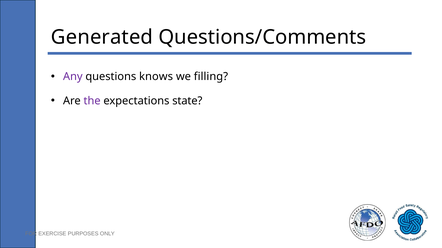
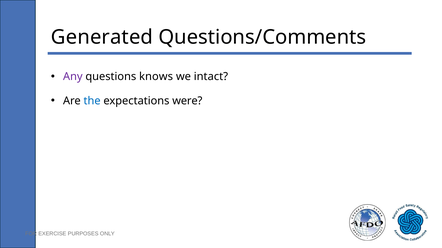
filling: filling -> intact (211, 77)
the colour: purple -> blue (92, 101)
state: state -> were (187, 101)
